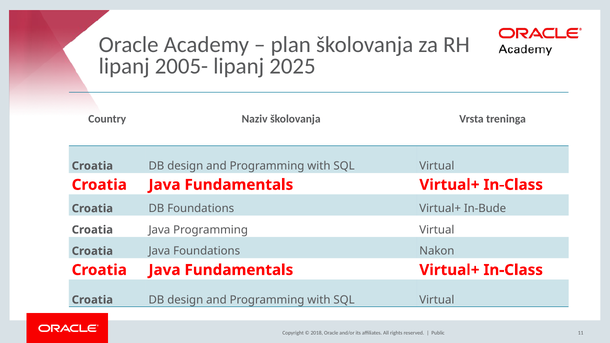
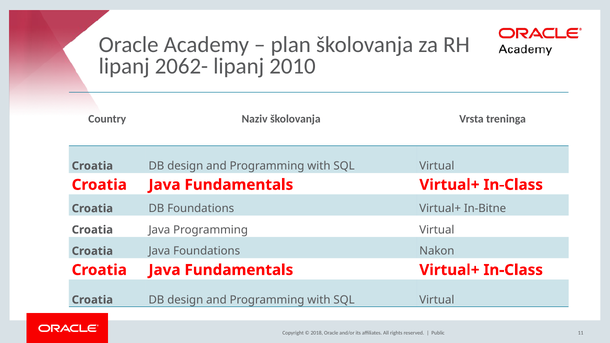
2005-: 2005- -> 2062- (181, 66)
2025: 2025 -> 2010 (292, 66)
In-Bude: In-Bude -> In-Bitne (485, 209)
